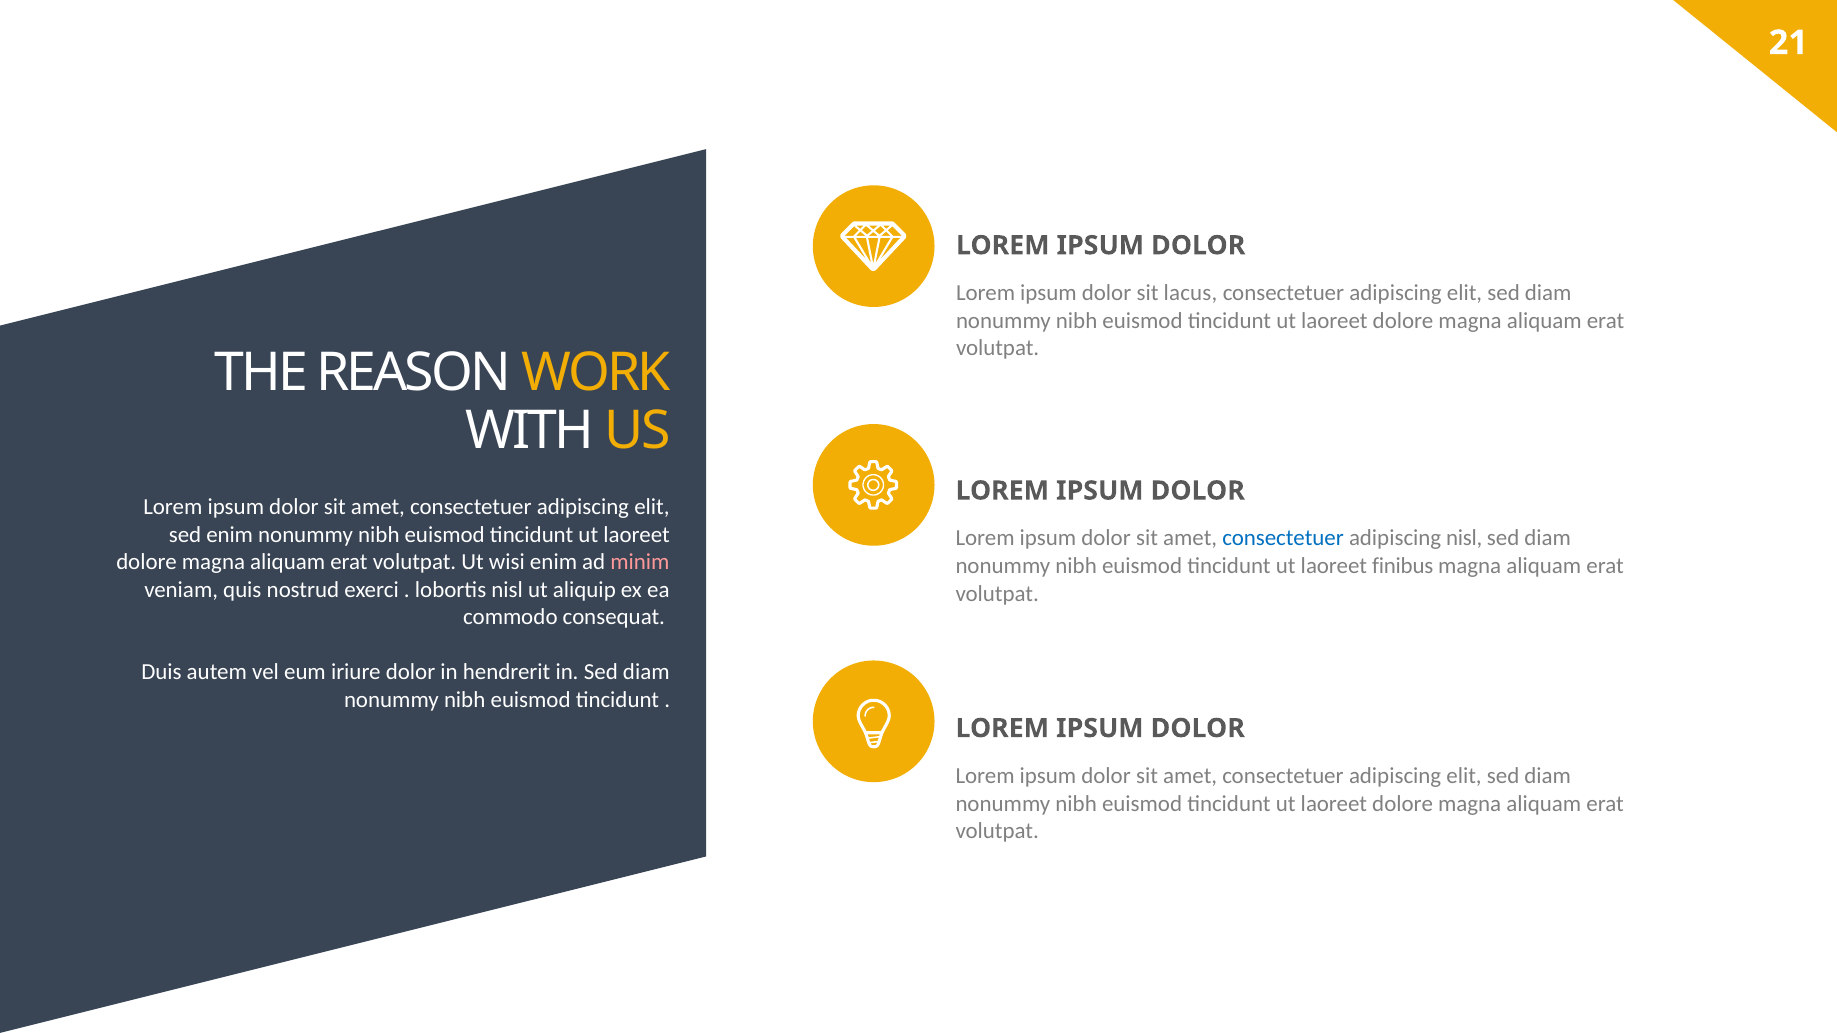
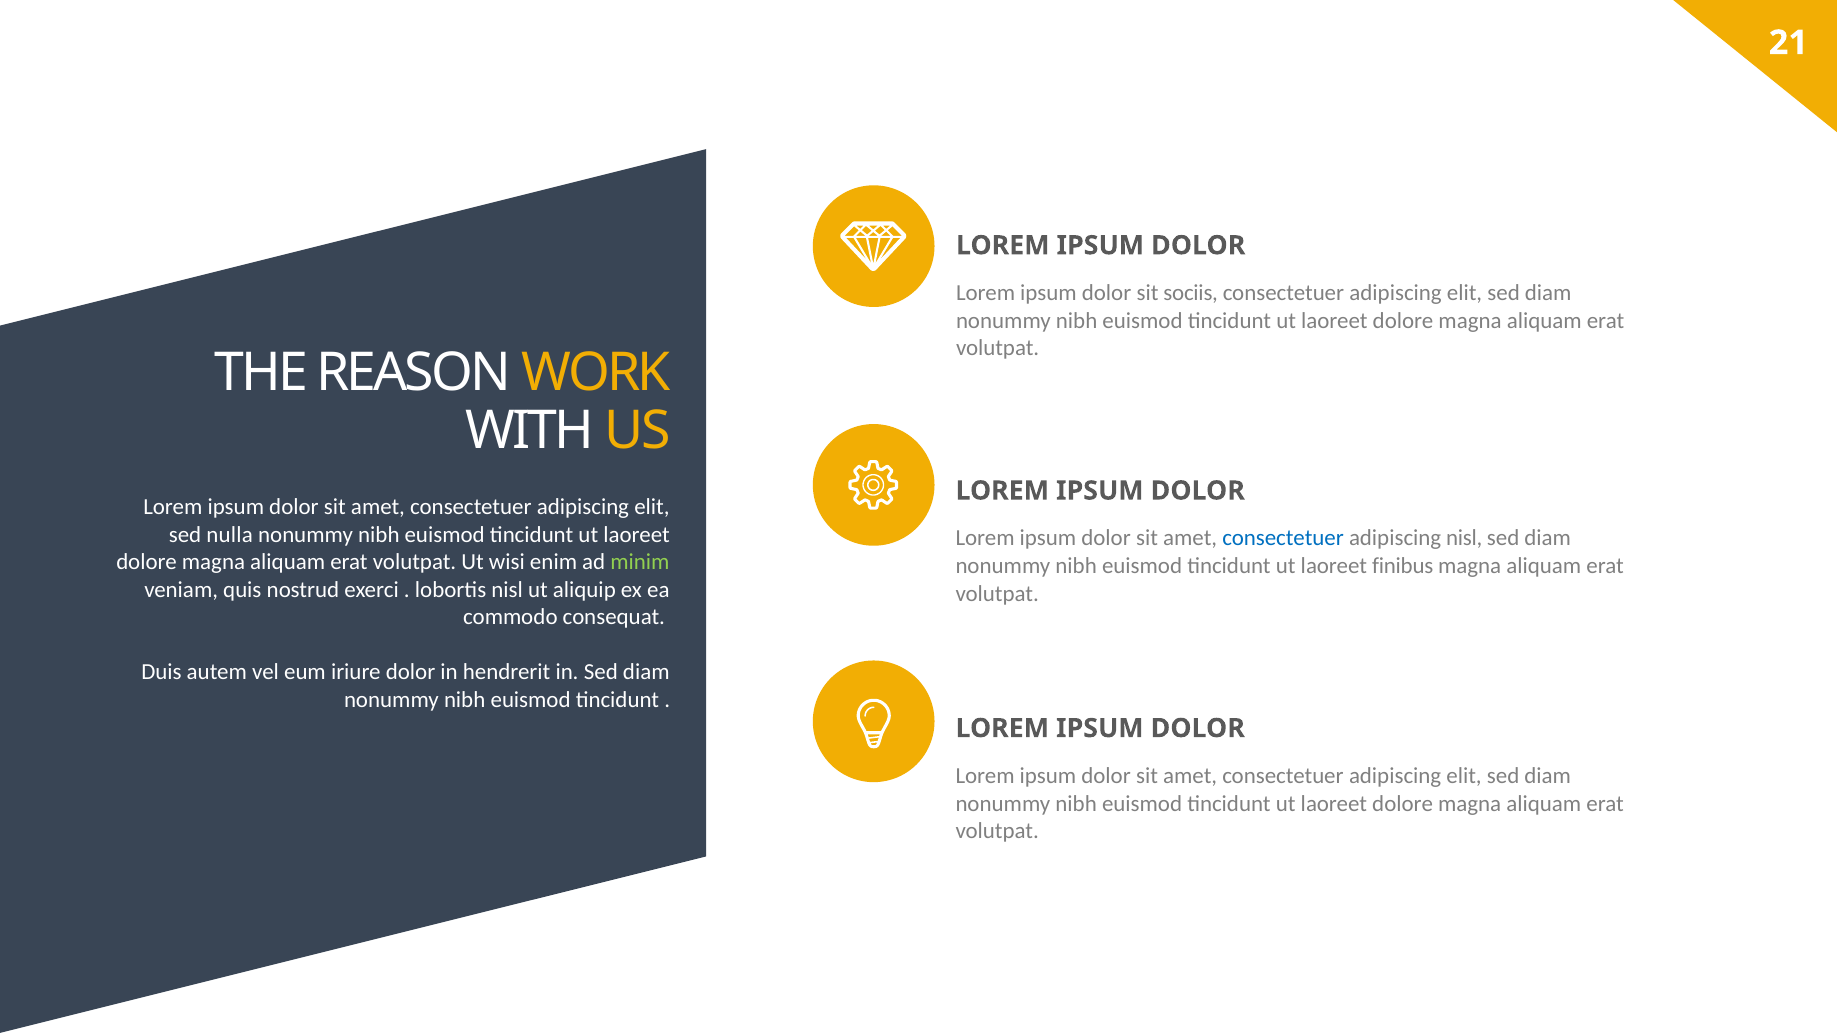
lacus: lacus -> sociis (1191, 293)
sed enim: enim -> nulla (230, 535)
minim colour: pink -> light green (640, 562)
